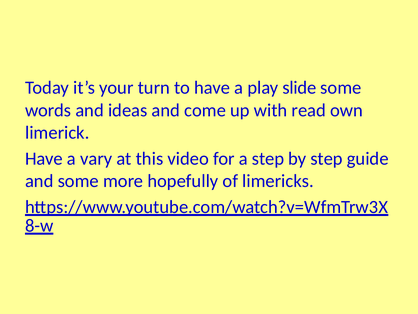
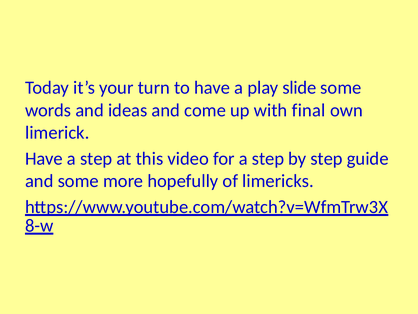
read: read -> final (309, 110)
Have a vary: vary -> step (96, 158)
